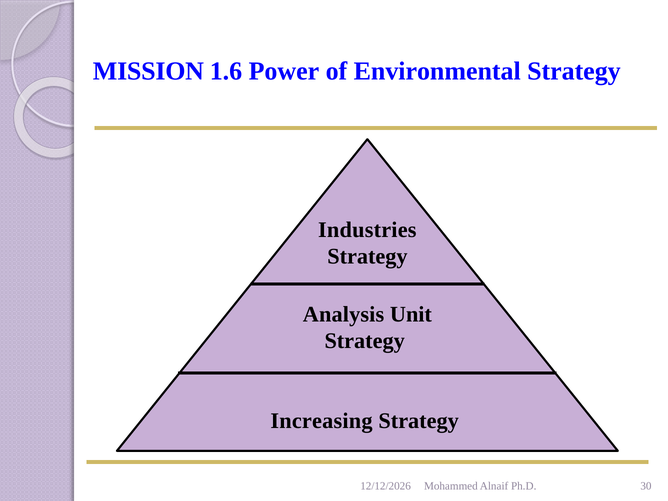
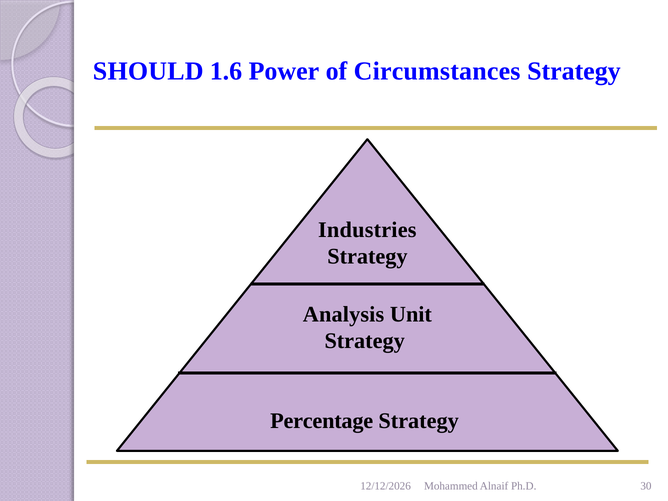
MISSION: MISSION -> SHOULD (148, 71)
Environmental: Environmental -> Circumstances (437, 71)
Increasing: Increasing -> Percentage (322, 421)
